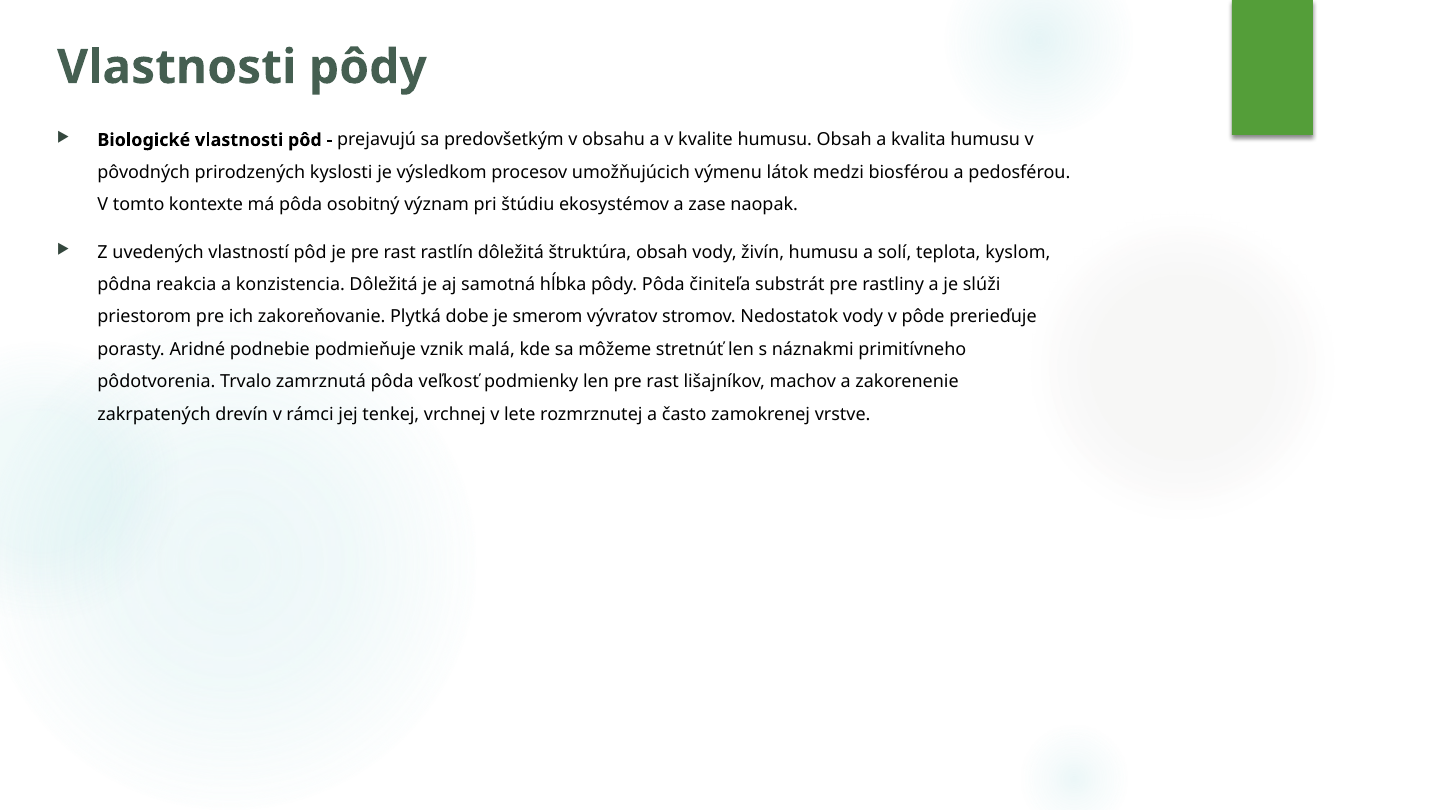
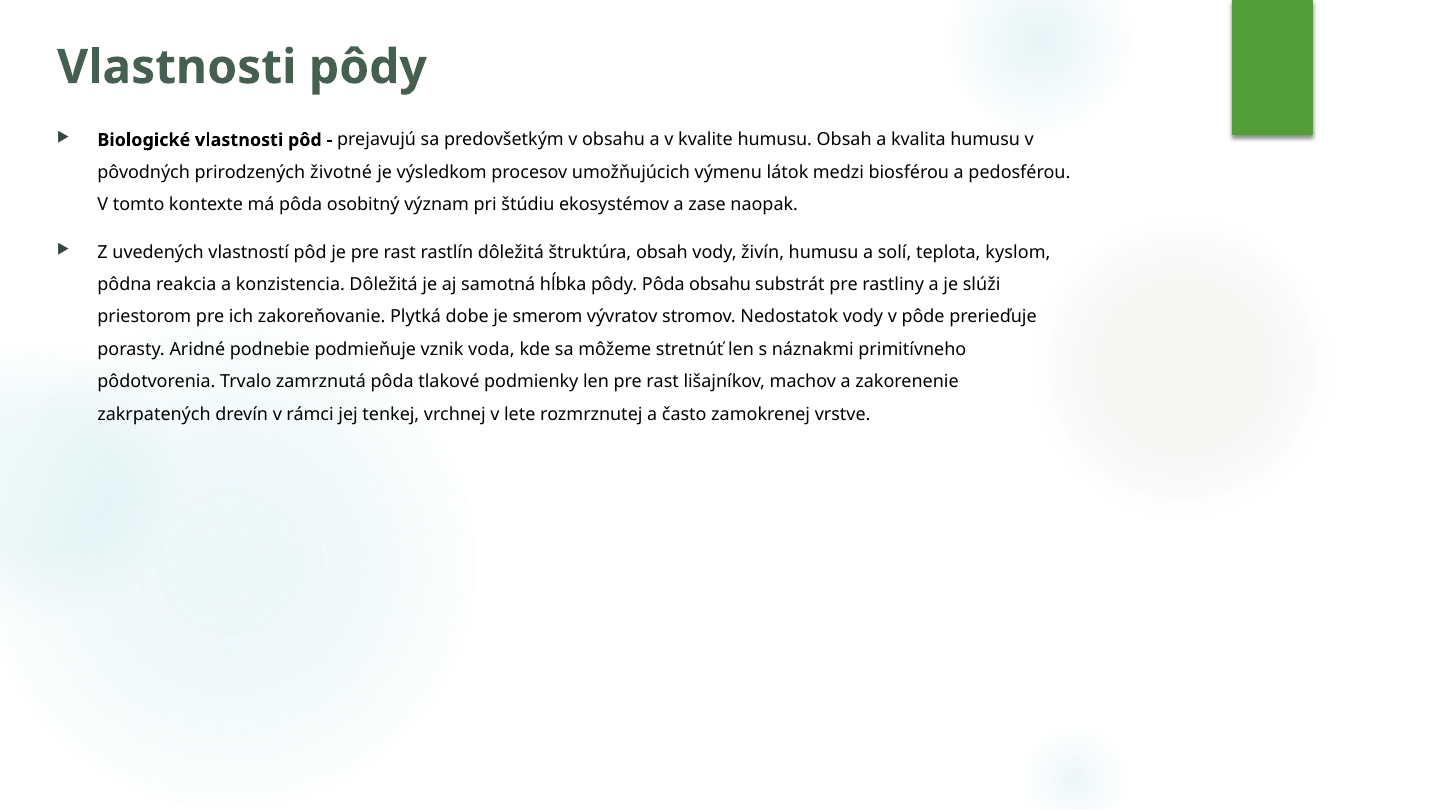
kyslosti: kyslosti -> životné (341, 172)
Pôda činiteľa: činiteľa -> obsahu (720, 284)
malá: malá -> voda (491, 349)
veľkosť: veľkosť -> tlakové (449, 382)
